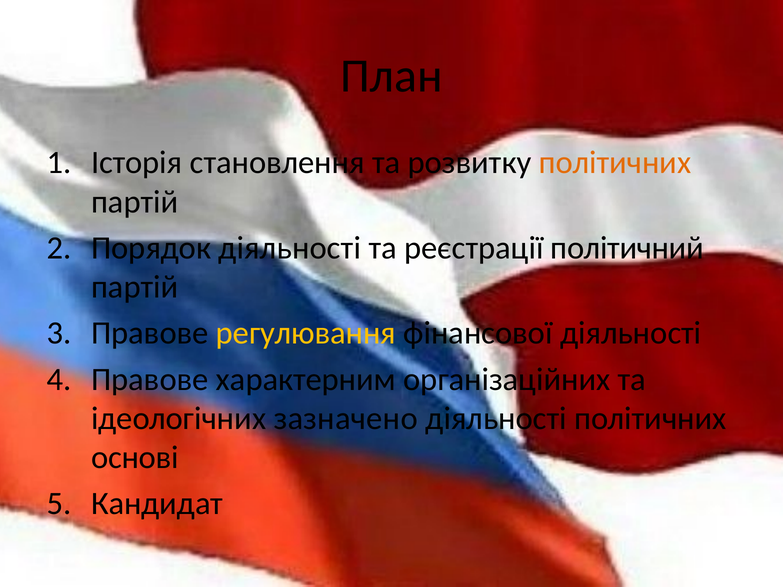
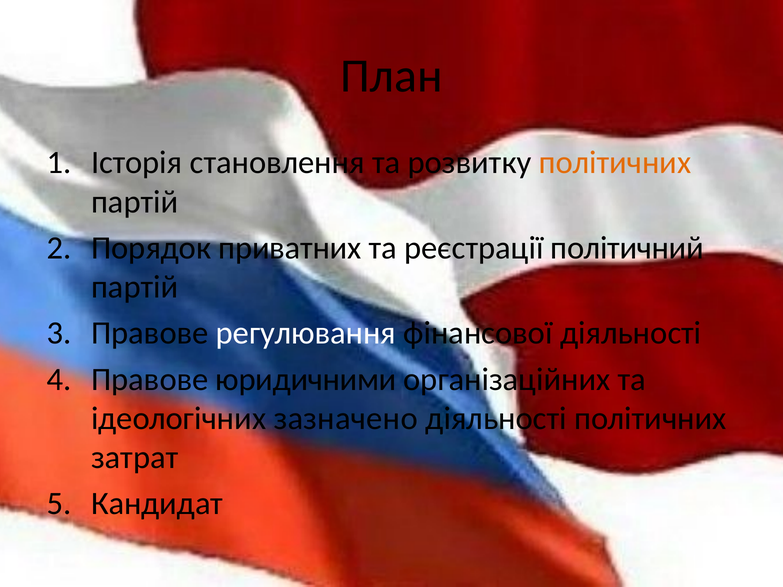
Порядок діяльності: діяльності -> приватних (290, 248)
регулювання colour: yellow -> white (306, 333)
характерним: характерним -> юридичними (306, 379)
основі: основі -> затрат (135, 458)
